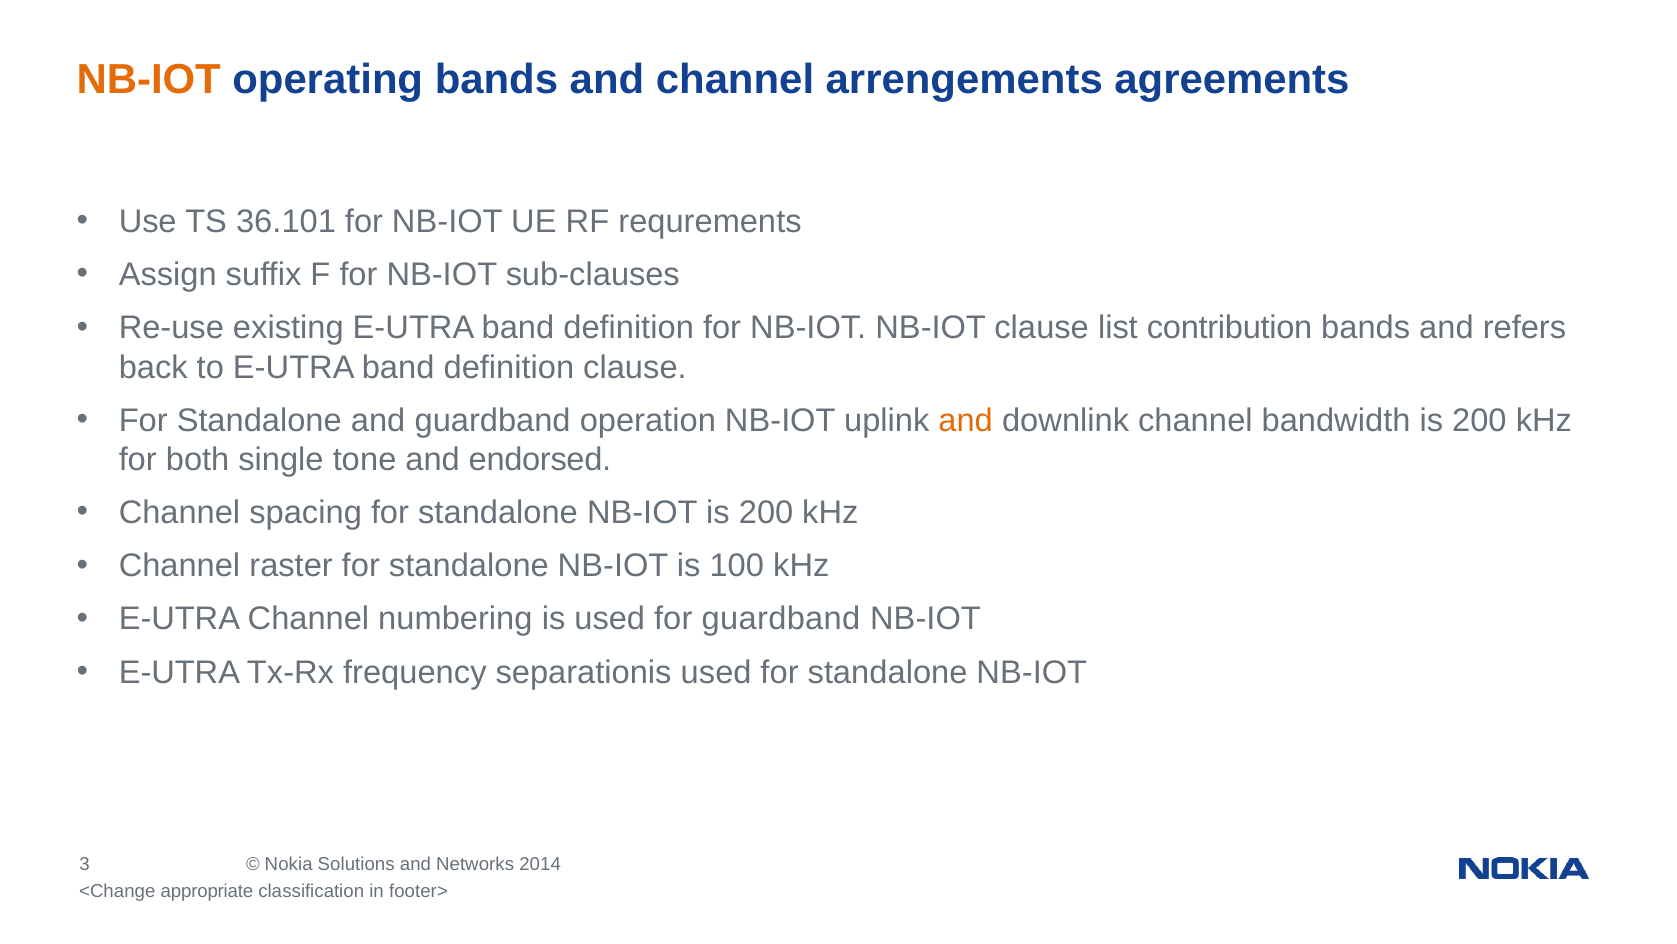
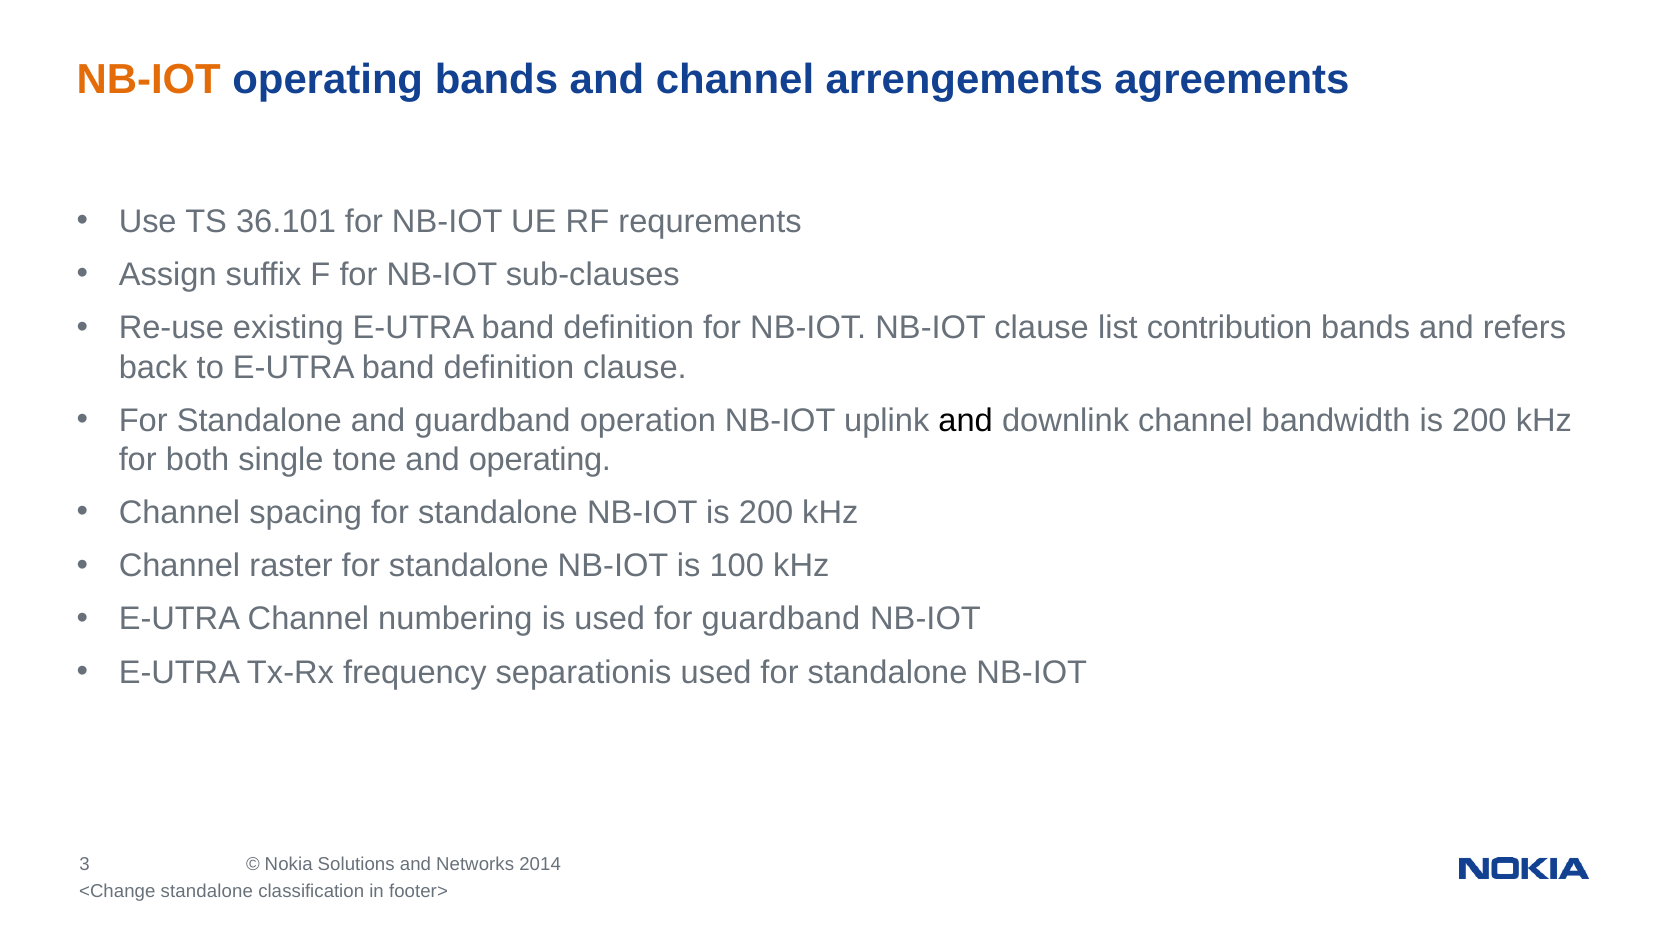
and colour: orange -> black (966, 420)
and endorsed: endorsed -> operating (540, 459)
<Change appropriate: appropriate -> standalone (207, 891)
